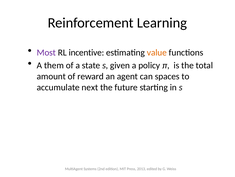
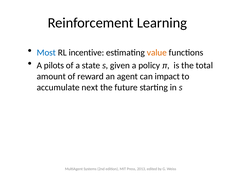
Most colour: purple -> blue (46, 52)
them: them -> pilots (54, 65)
spaces: spaces -> impact (167, 76)
